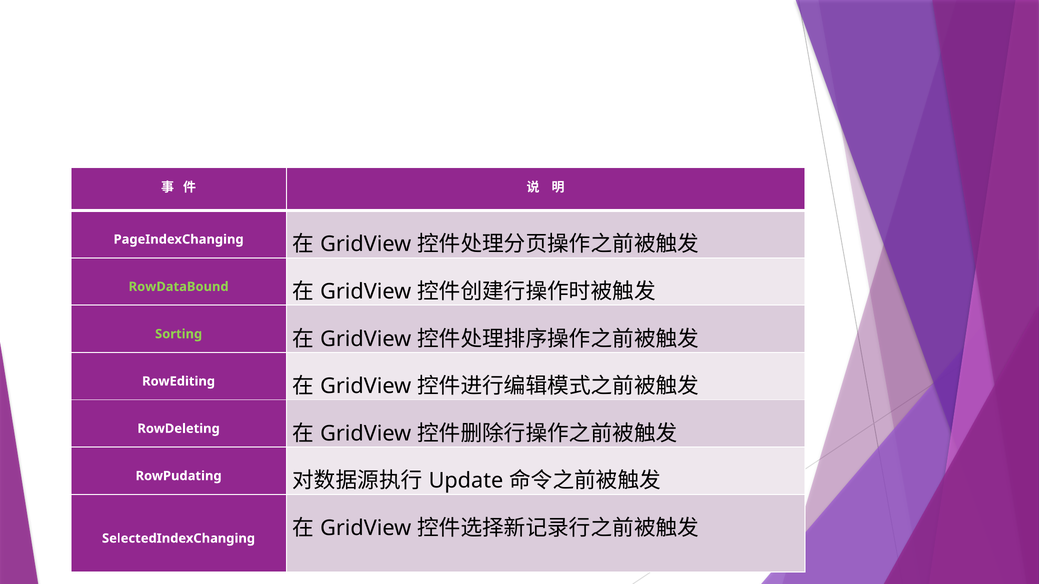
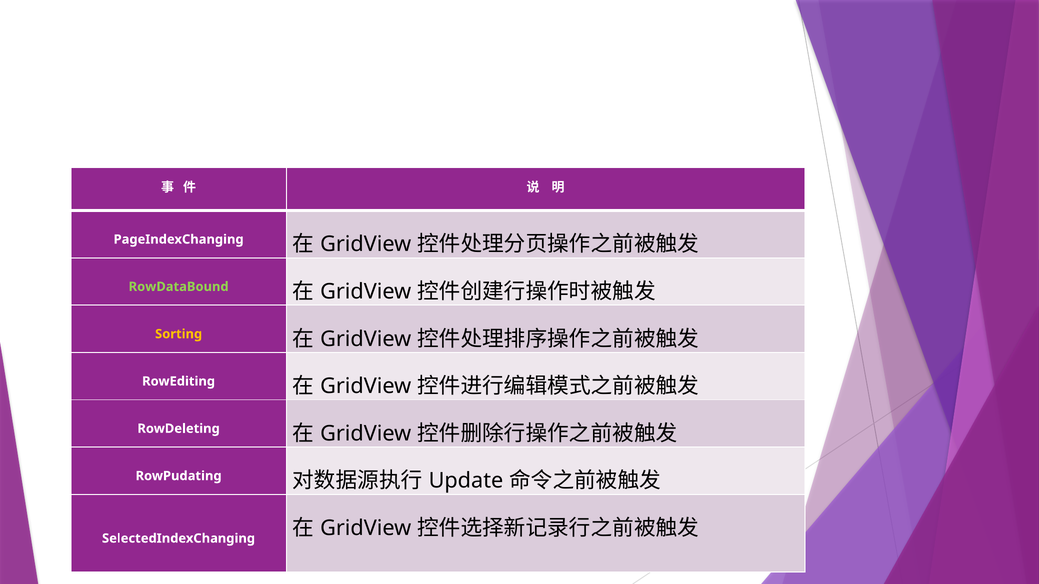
Sorting colour: light green -> yellow (179, 334)
